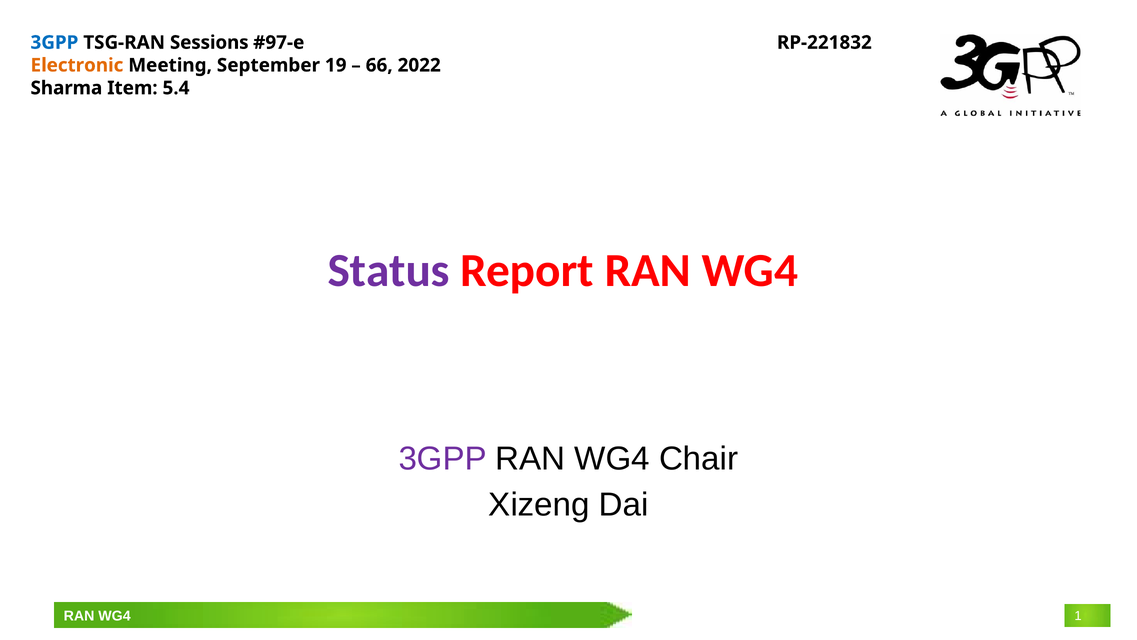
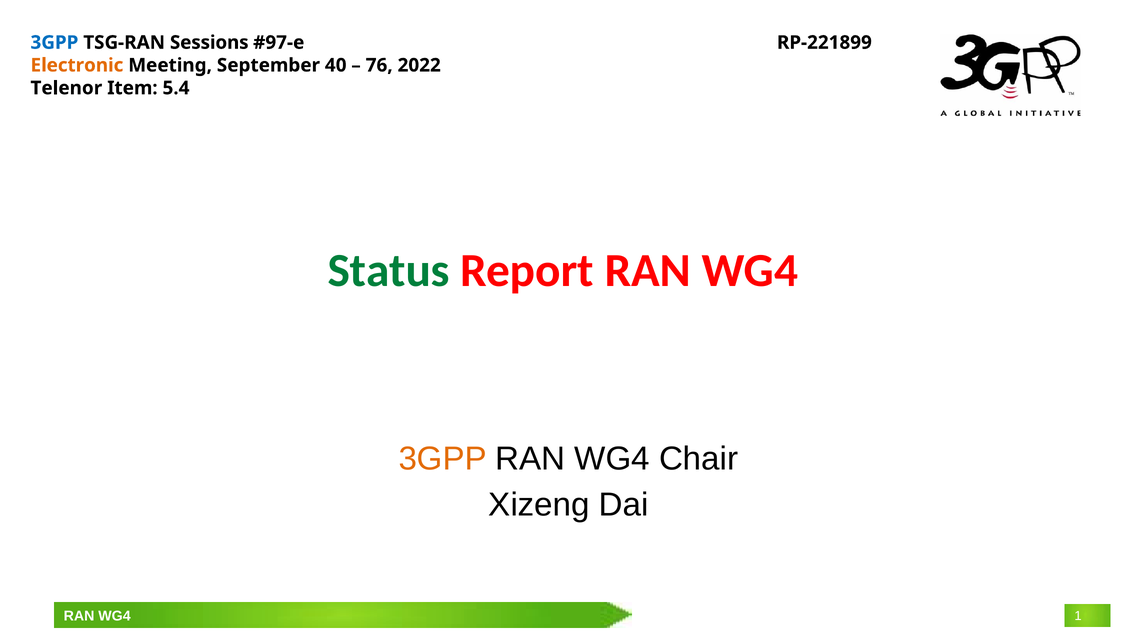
RP-221832: RP-221832 -> RP-221899 (824, 42)
19: 19 -> 40 (336, 65)
66: 66 -> 76 (379, 65)
Sharma: Sharma -> Telenor (66, 88)
Status colour: purple -> green (389, 271)
3GPP colour: purple -> orange (443, 458)
